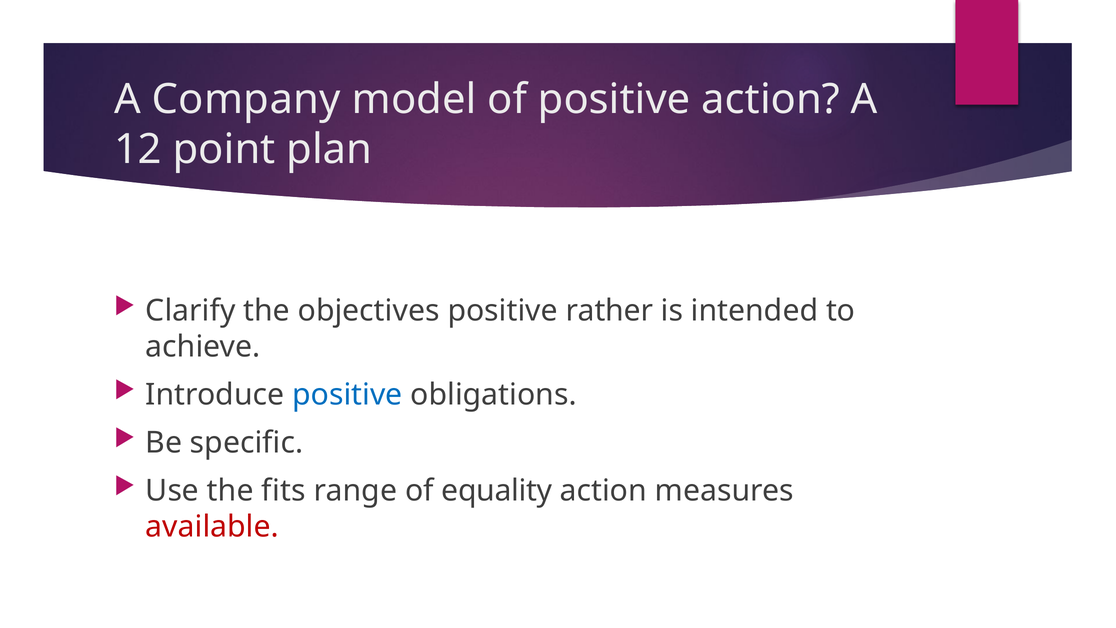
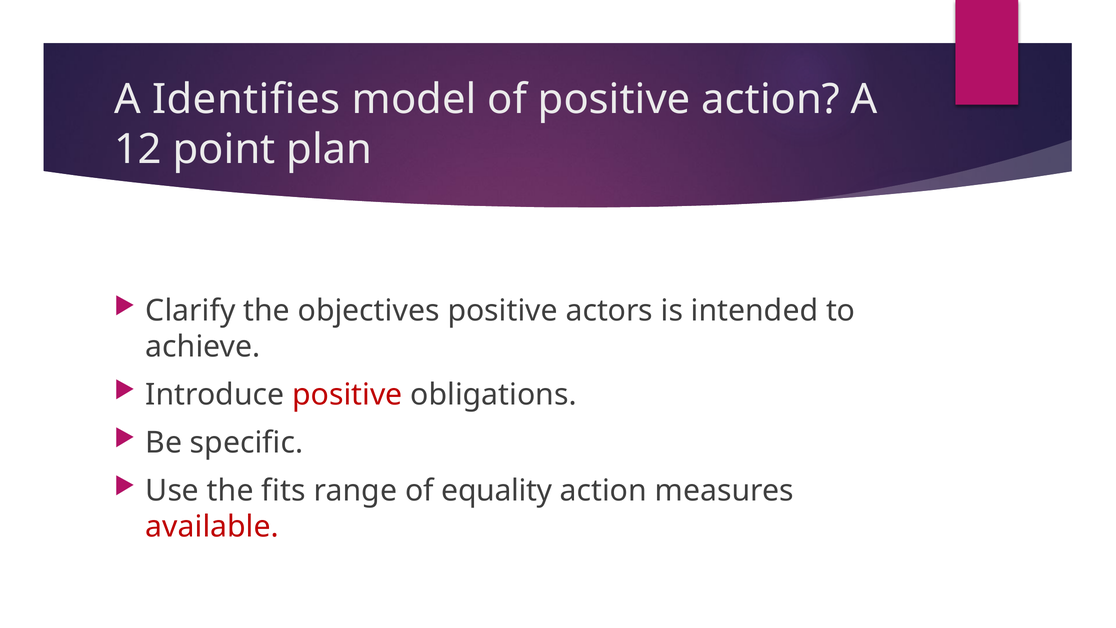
Company: Company -> Identifies (246, 99)
rather: rather -> actors (609, 311)
positive colour: blue -> red (347, 395)
